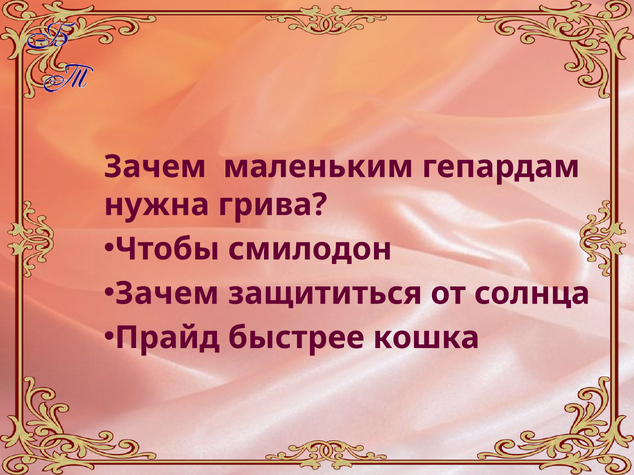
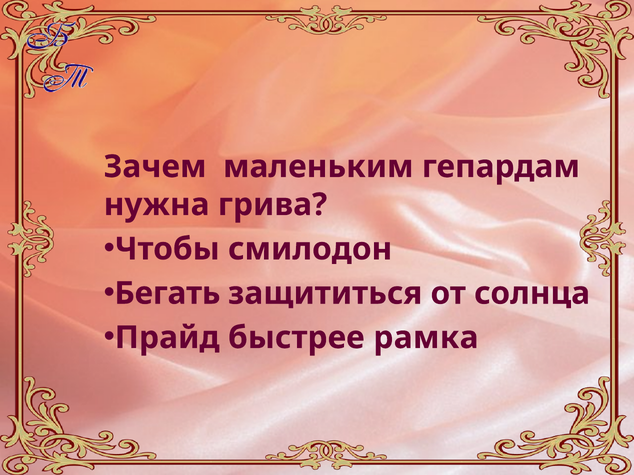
Зачем: Зачем -> Бегать (167, 294)
кошка: кошка -> рамка (426, 338)
